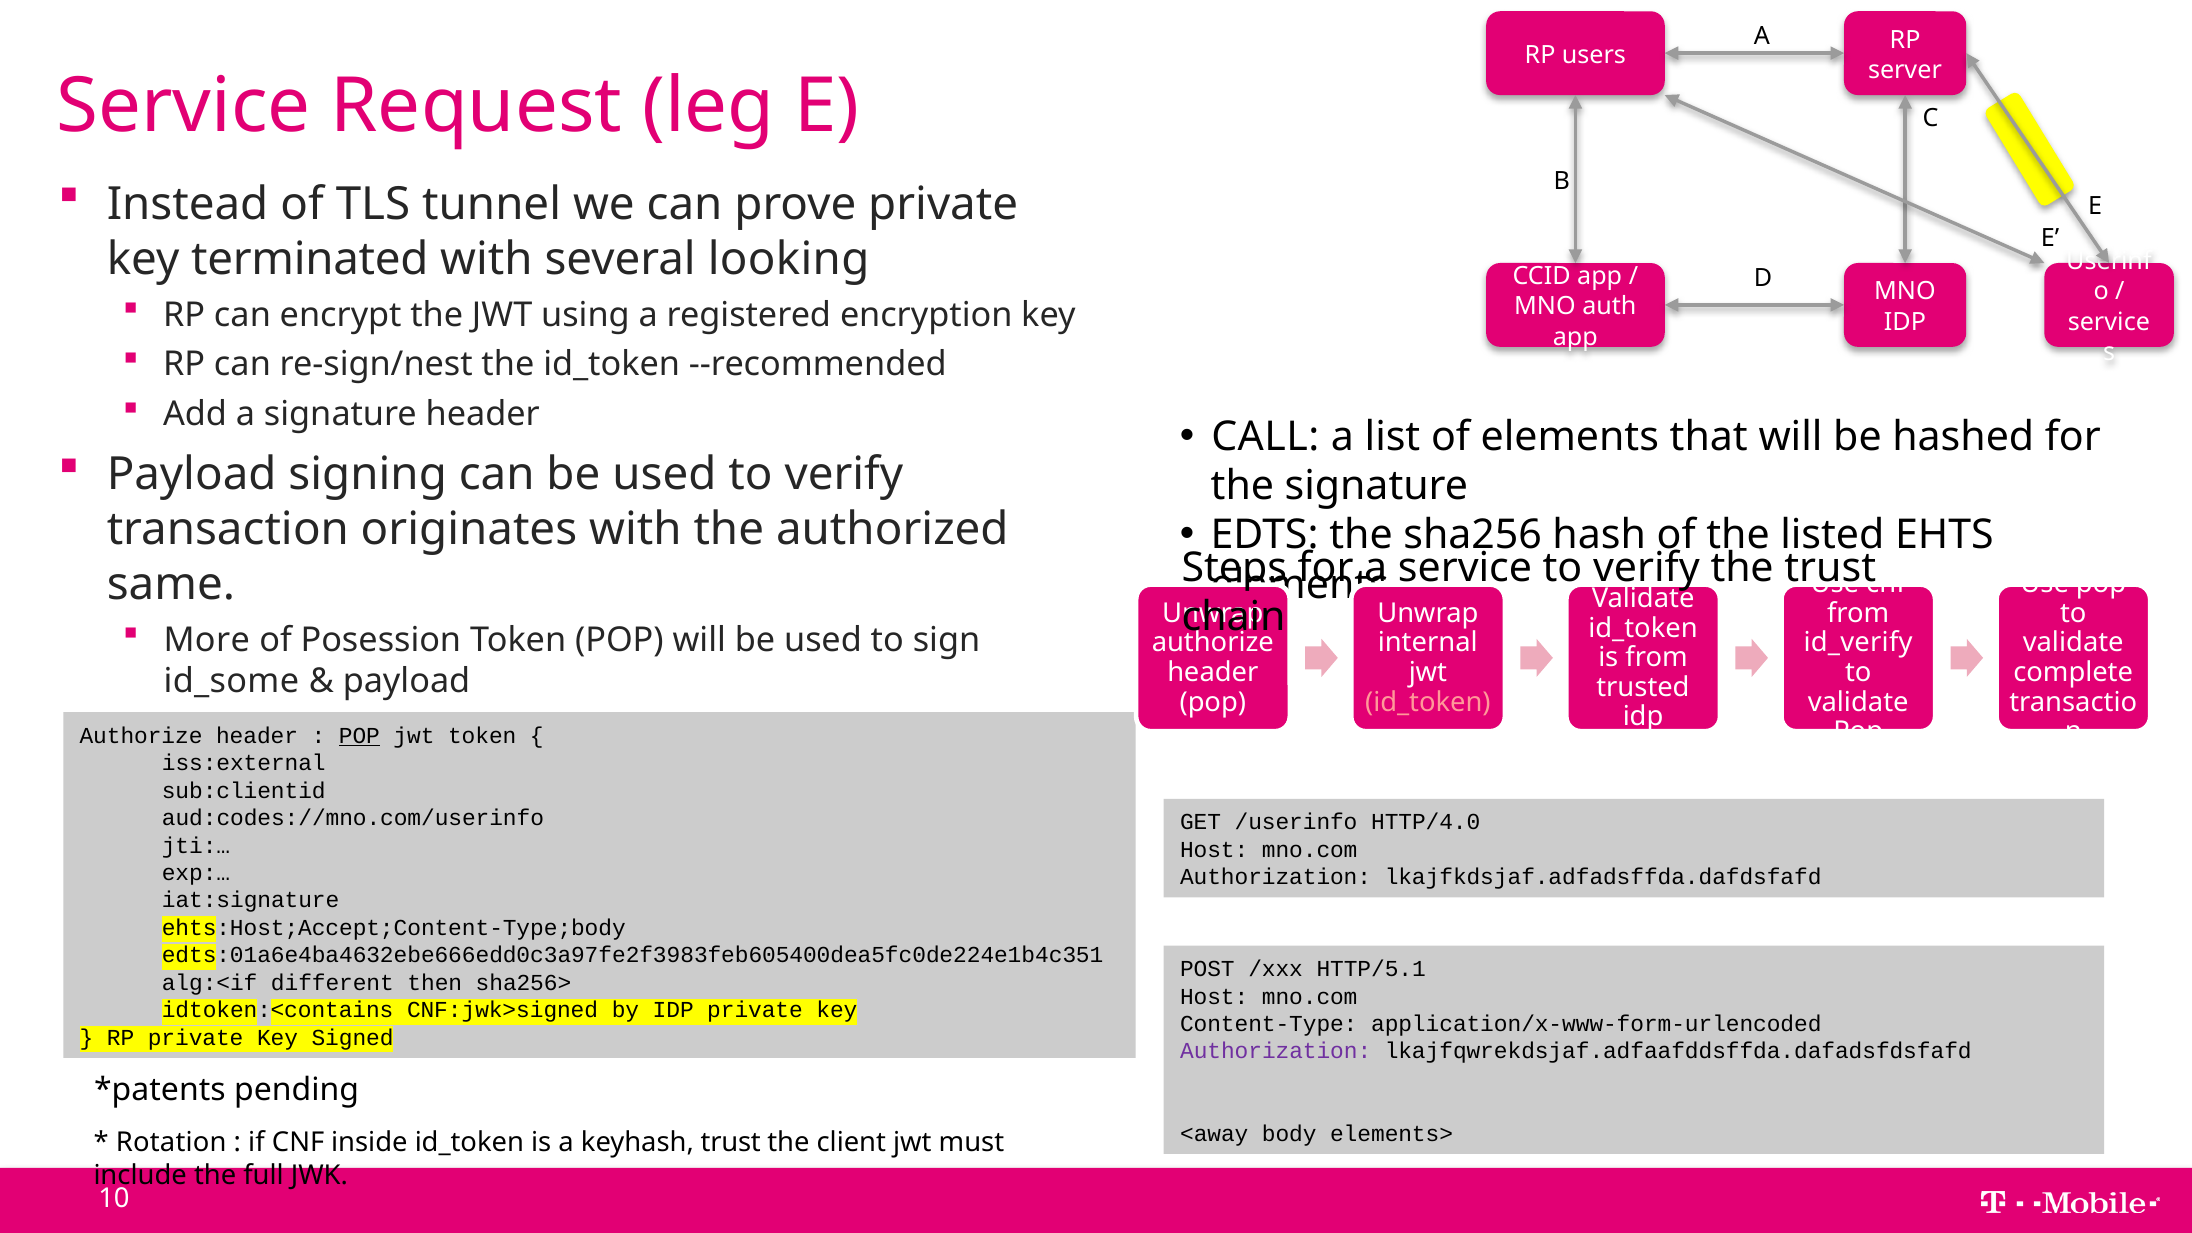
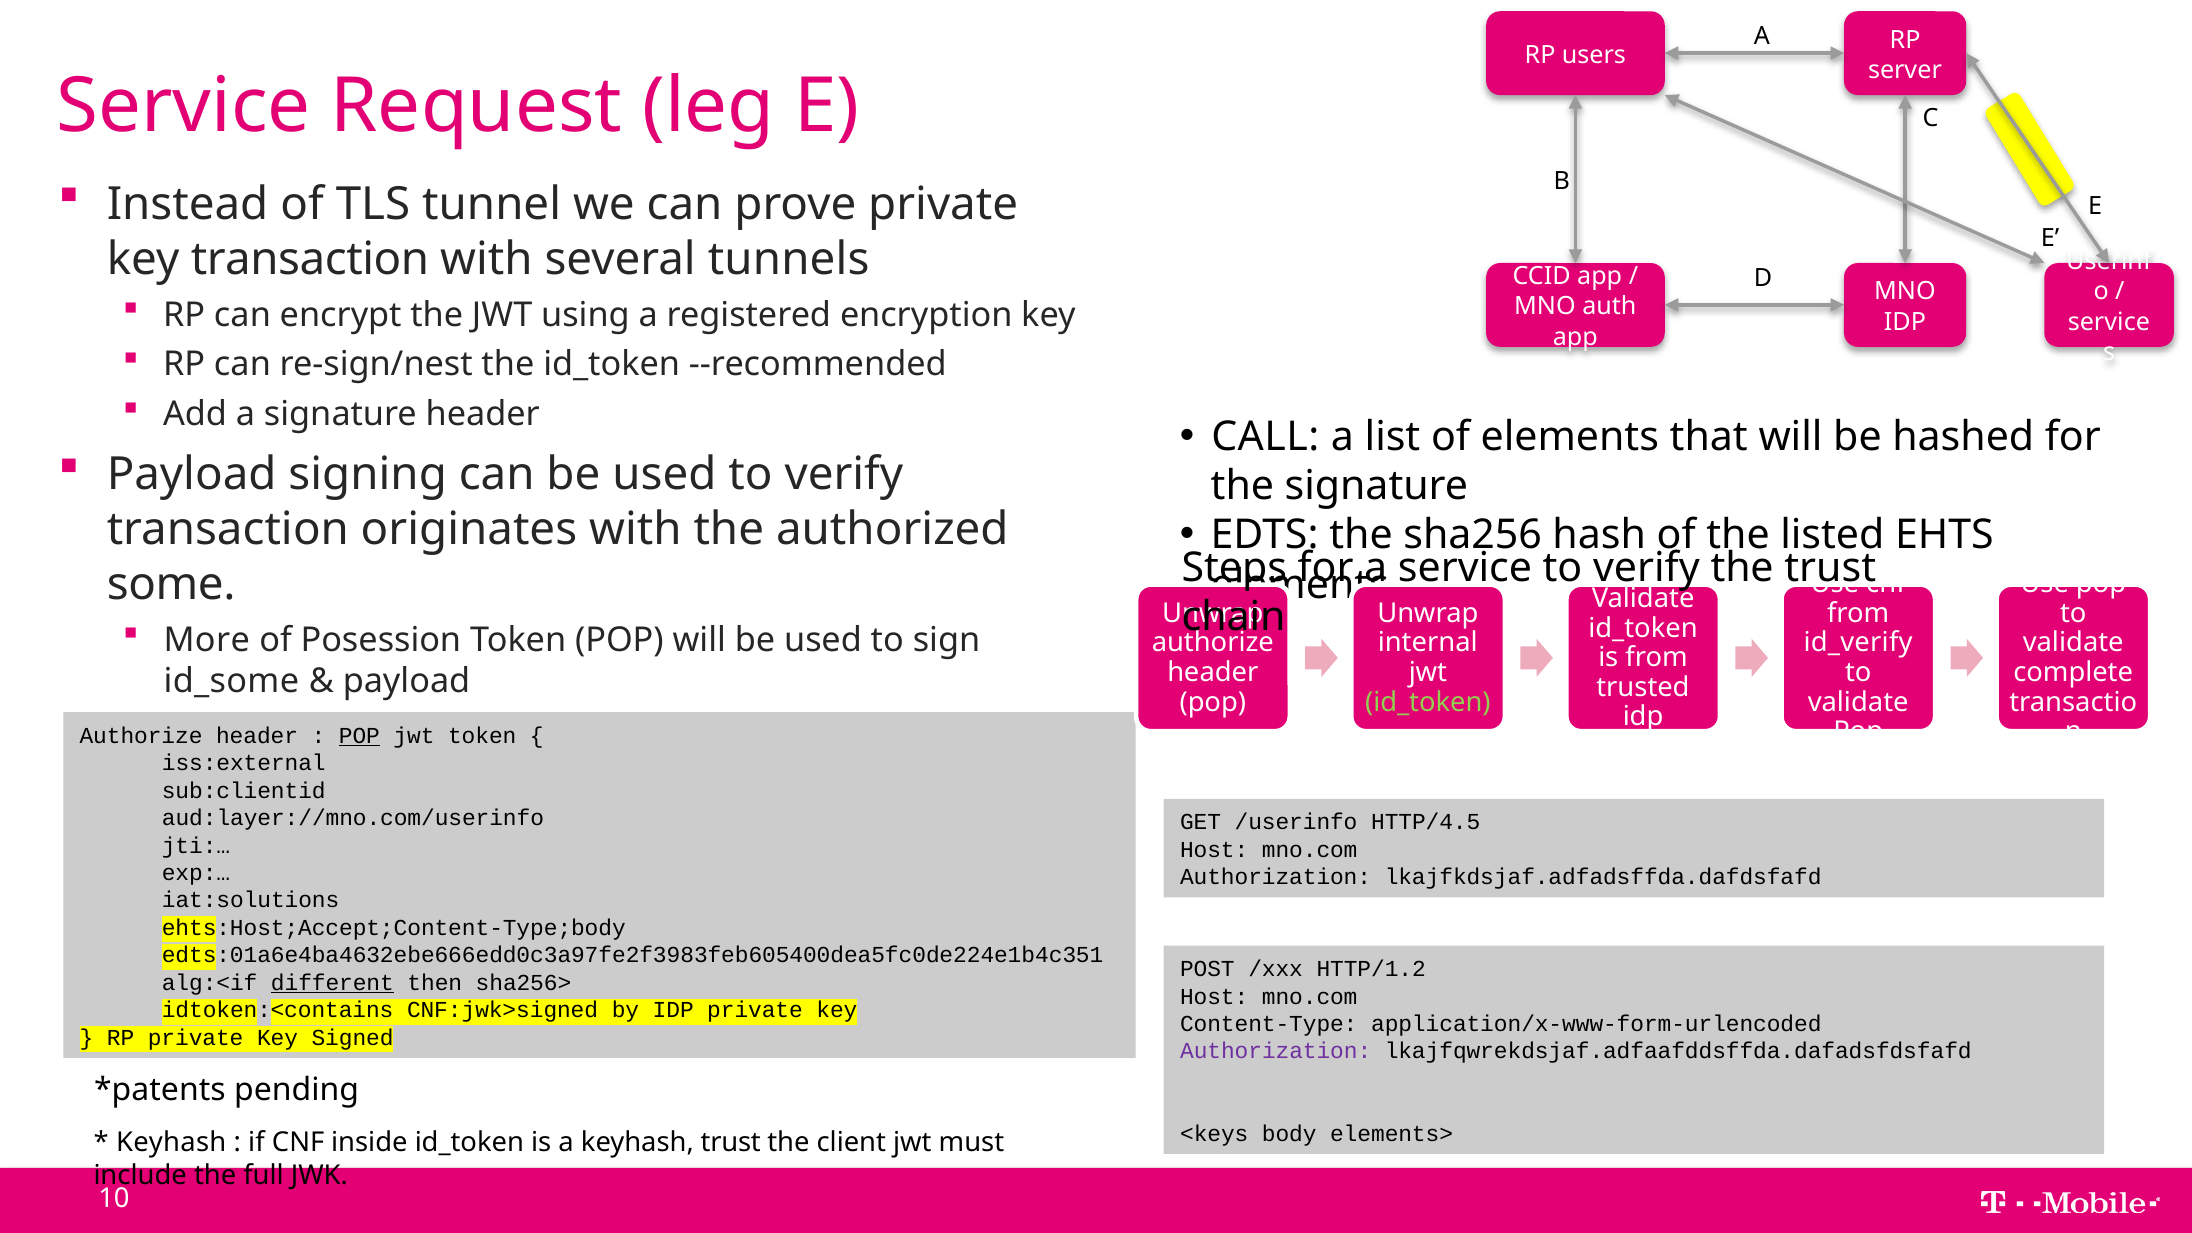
key terminated: terminated -> transaction (310, 259)
looking: looking -> tunnels (789, 259)
same: same -> some (171, 584)
id_token colour: pink -> light green (1428, 702)
aud:codes://mno.com/userinfo: aud:codes://mno.com/userinfo -> aud:layer://mno.com/userinfo (353, 818)
HTTP/4.0: HTTP/4.0 -> HTTP/4.5 (1426, 822)
iat:signature: iat:signature -> iat:solutions (251, 900)
HTTP/5.1: HTTP/5.1 -> HTTP/1.2 (1371, 969)
different underline: none -> present (332, 983)
<away: <away -> <keys (1214, 1134)
Rotation: Rotation -> Keyhash (171, 1143)
